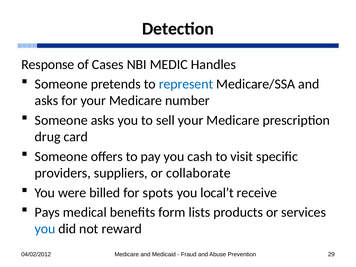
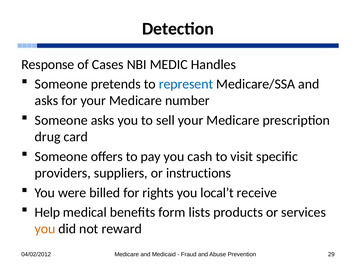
collaborate: collaborate -> instructions (199, 173)
spots: spots -> rights (158, 193)
Pays: Pays -> Help (47, 212)
you colour: blue -> orange (45, 229)
